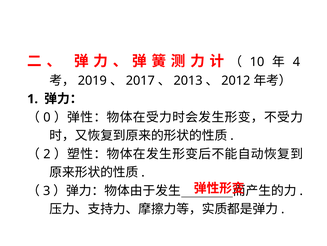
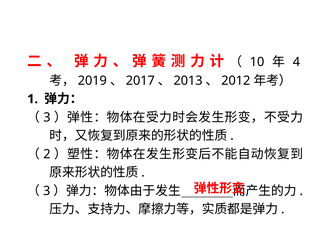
0: 0 -> 3 (47, 117)
